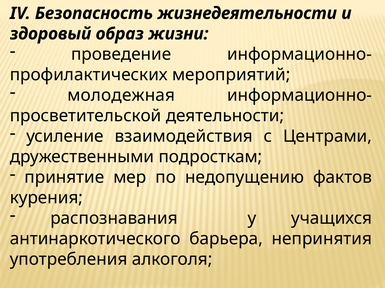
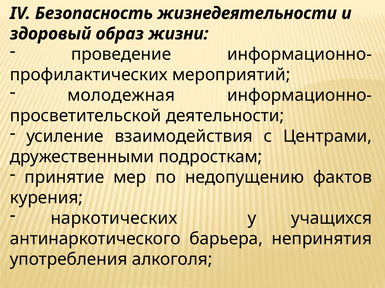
распознавания: распознавания -> наркотических (114, 219)
